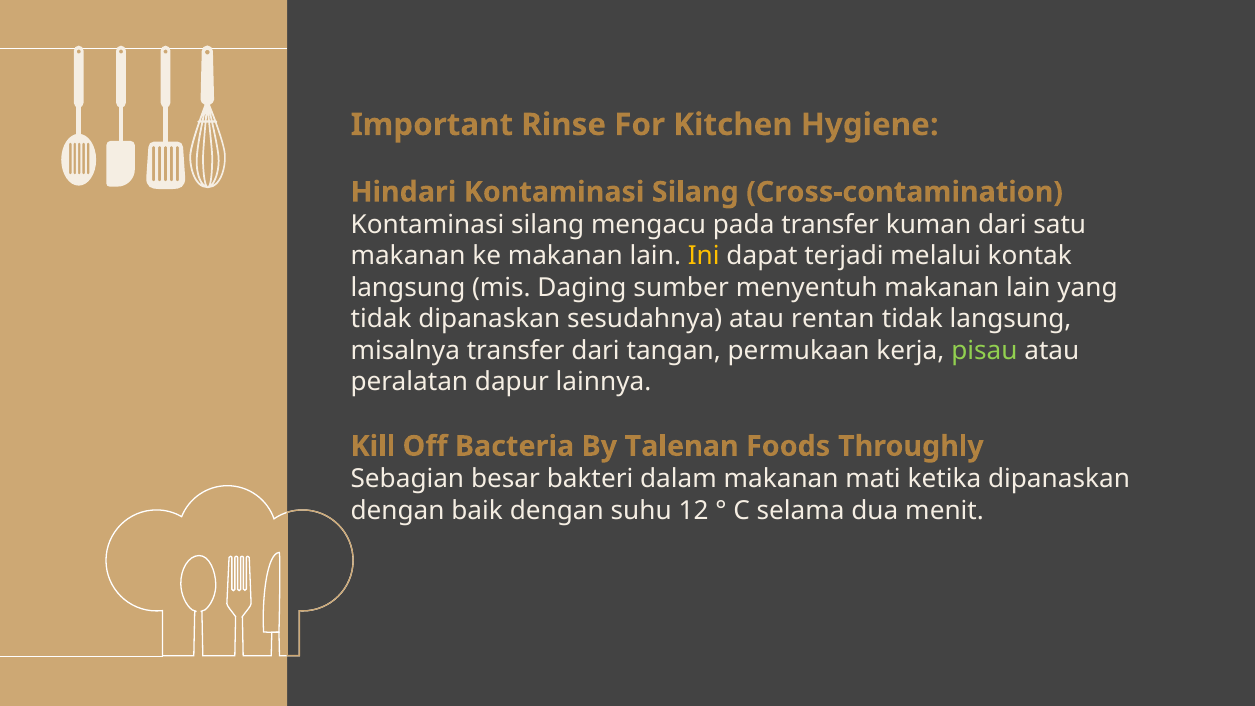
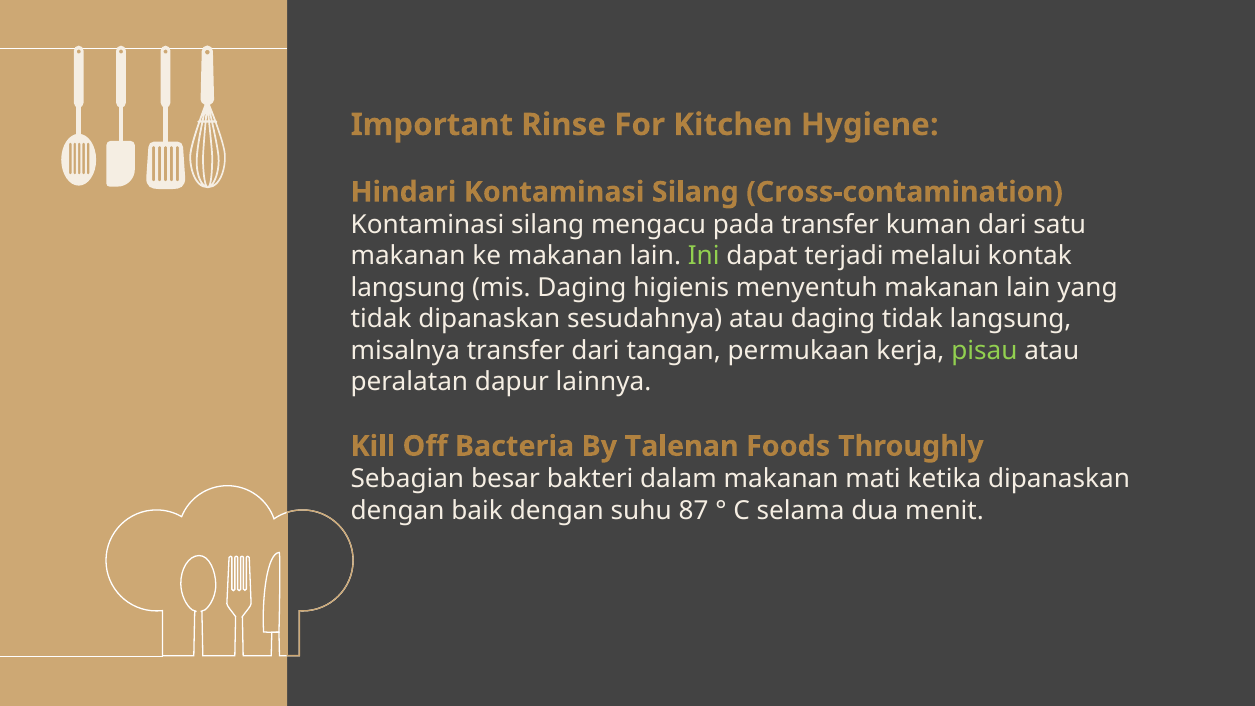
Ini colour: yellow -> light green (704, 256)
sumber: sumber -> higienis (681, 288)
atau rentan: rentan -> daging (833, 319)
12: 12 -> 87 (694, 510)
